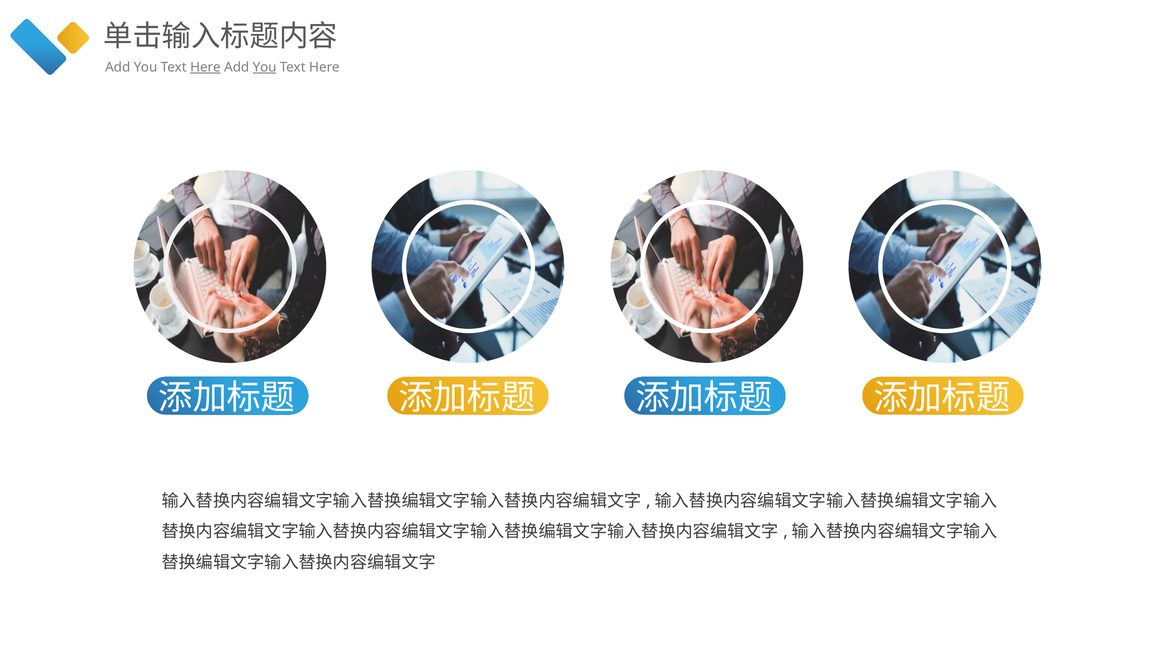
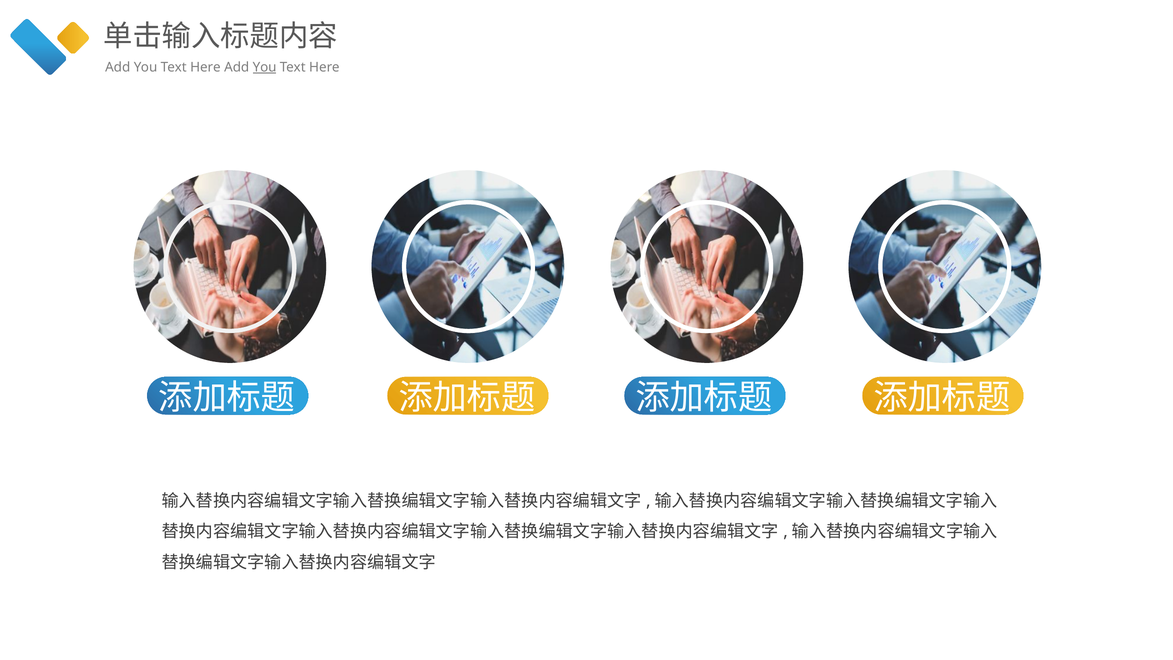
Here underline: present -> none (205, 67)
